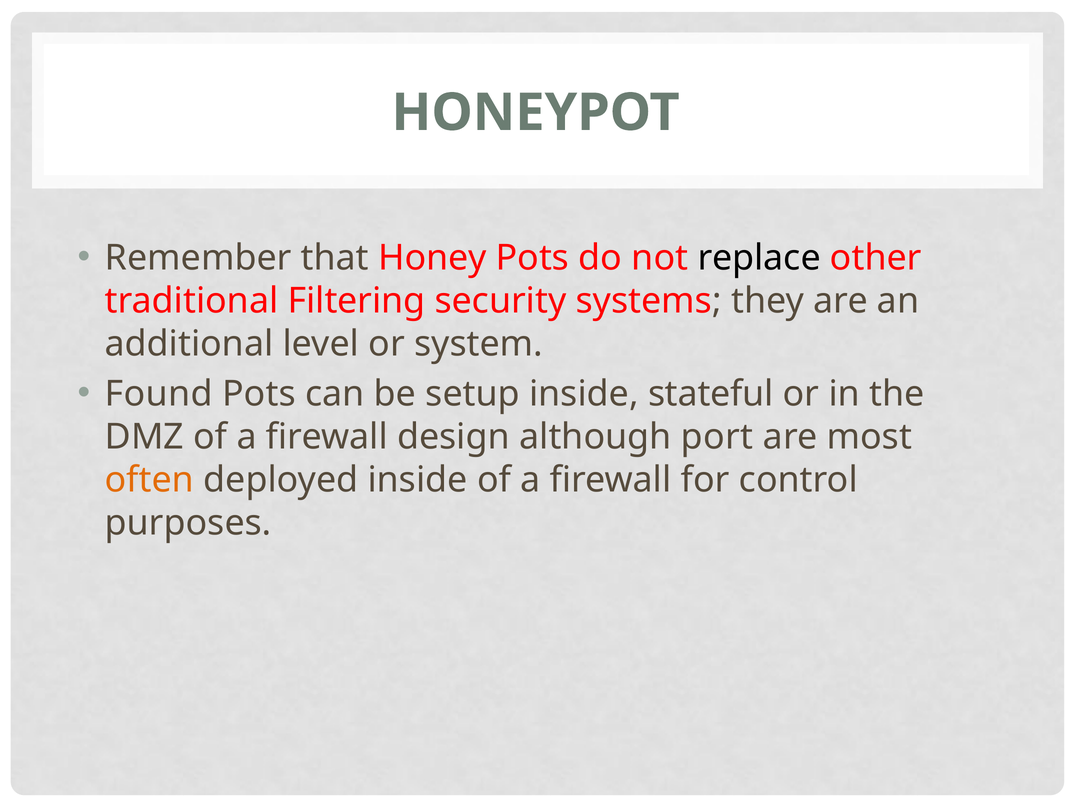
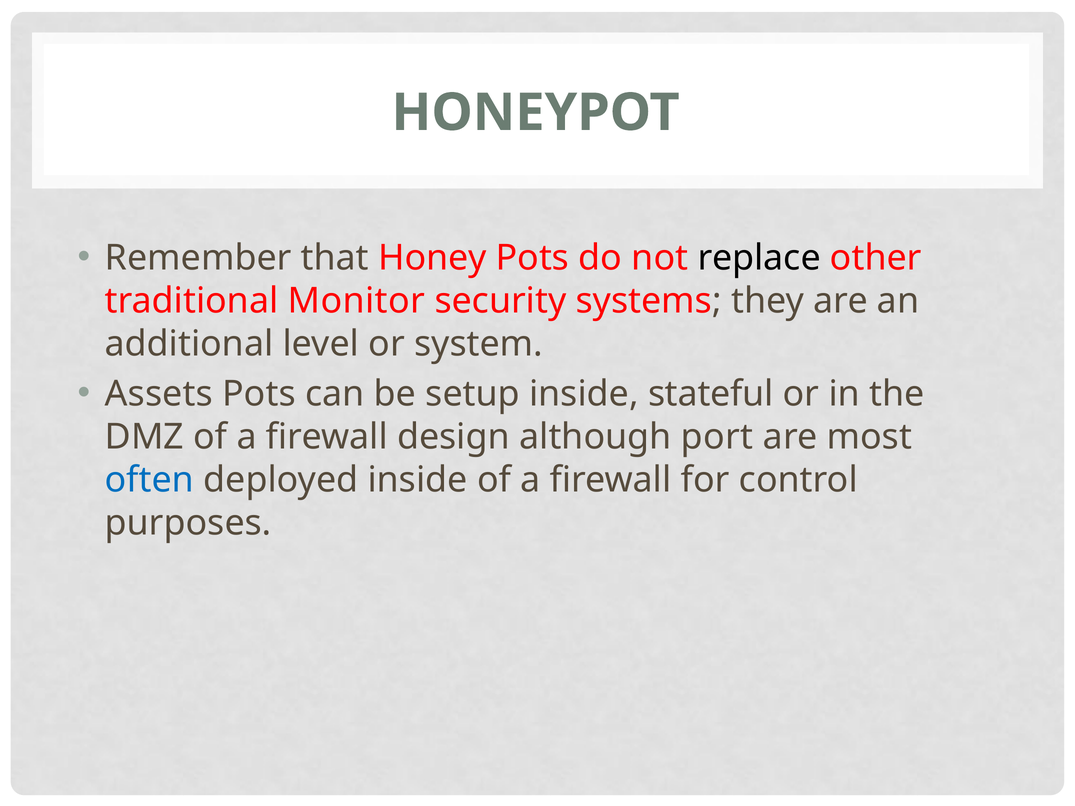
Filtering: Filtering -> Monitor (356, 301)
Found: Found -> Assets (159, 394)
often colour: orange -> blue (149, 480)
